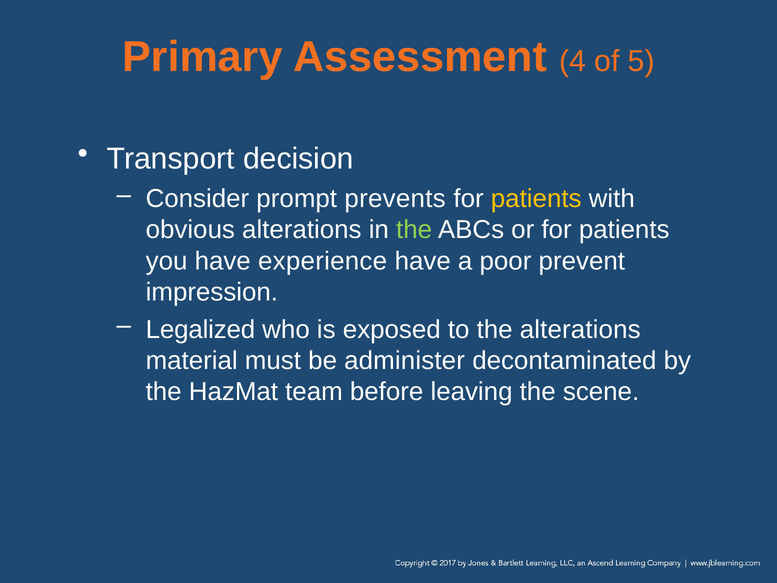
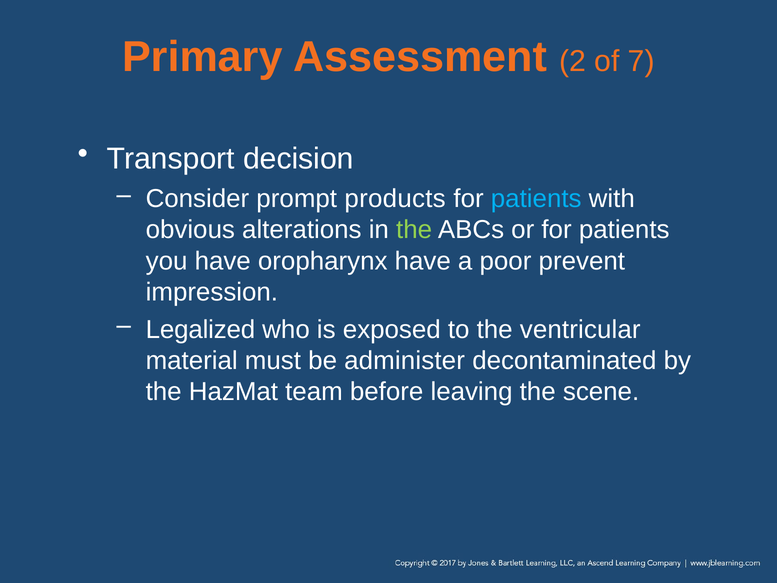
4: 4 -> 2 (573, 61)
5: 5 -> 7 (641, 61)
prevents: prevents -> products (395, 199)
patients colour: yellow -> light blue (536, 199)
experience: experience -> oropharynx (323, 261)
the alterations: alterations -> ventricular (580, 330)
